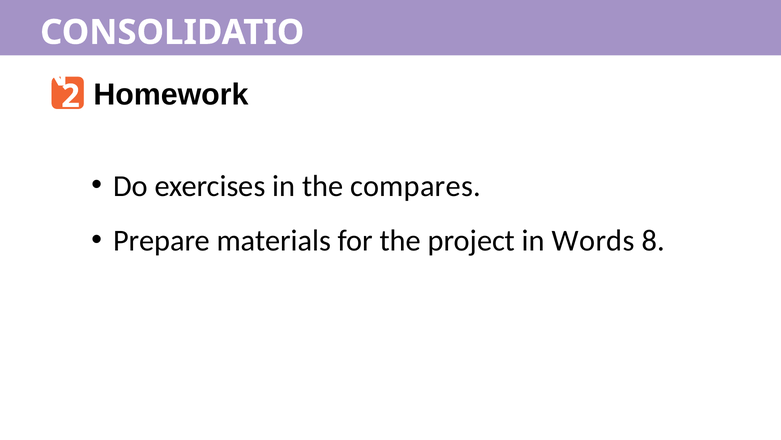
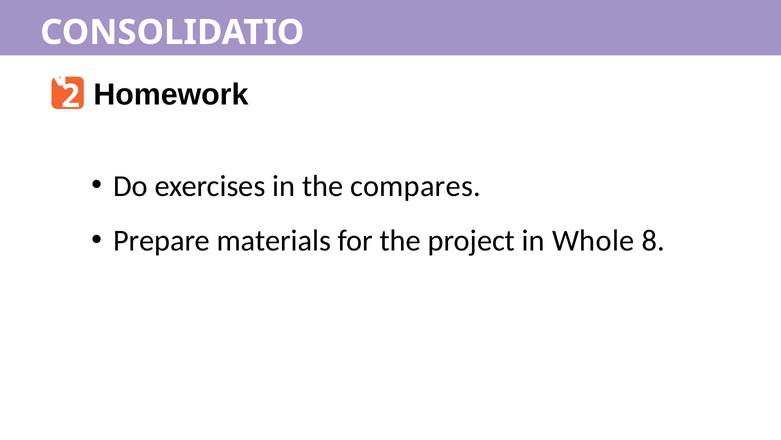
Words: Words -> Whole (593, 240)
